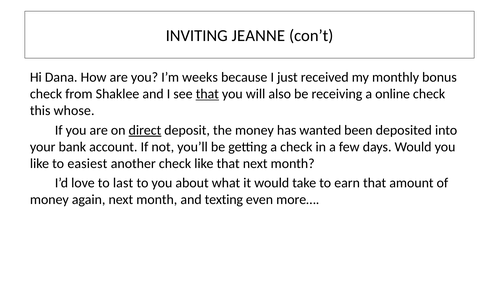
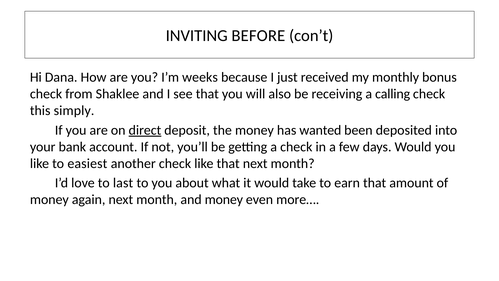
JEANNE: JEANNE -> BEFORE (258, 36)
that underline: present -> none (207, 94)
online: online -> calling (393, 94)
whose: whose -> simply (74, 111)
and texting: texting -> money (224, 199)
